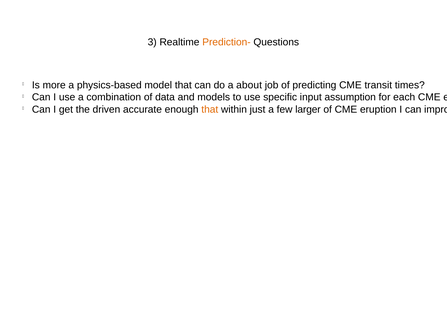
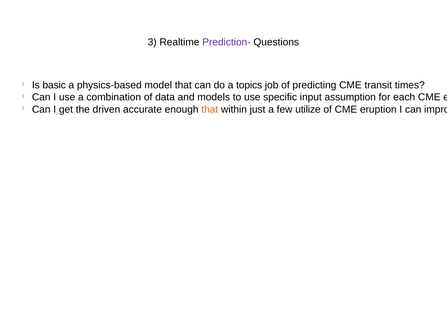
Prediction- colour: orange -> purple (226, 42)
more: more -> basic (54, 85)
about: about -> topics (249, 85)
larger: larger -> utilize (308, 110)
